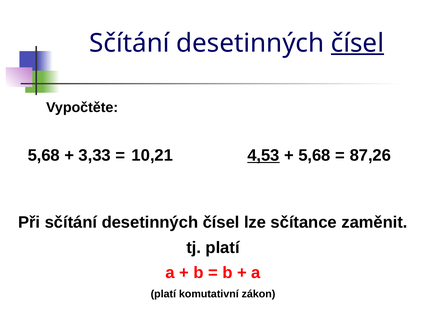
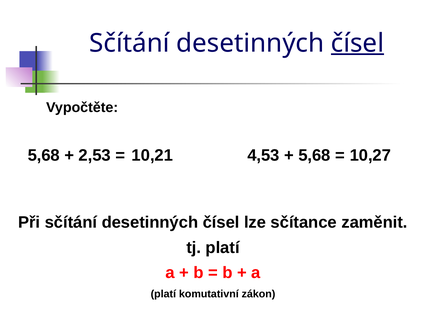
3,33: 3,33 -> 2,53 (95, 156)
4,53 underline: present -> none (263, 156)
87,26: 87,26 -> 10,27 (370, 156)
